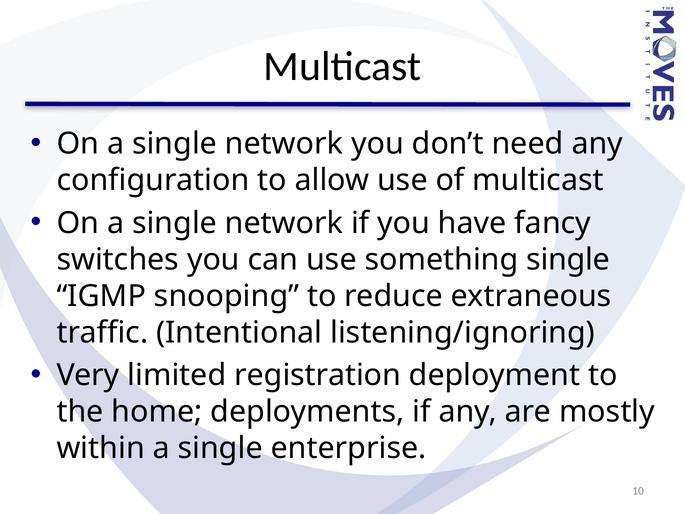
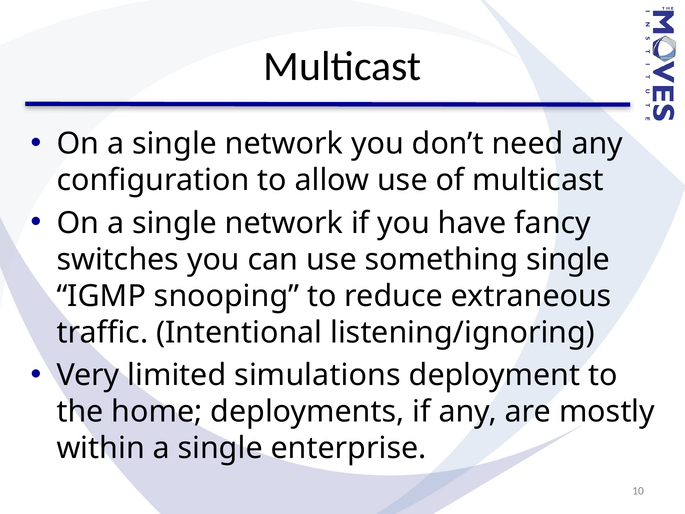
registration: registration -> simulations (318, 375)
